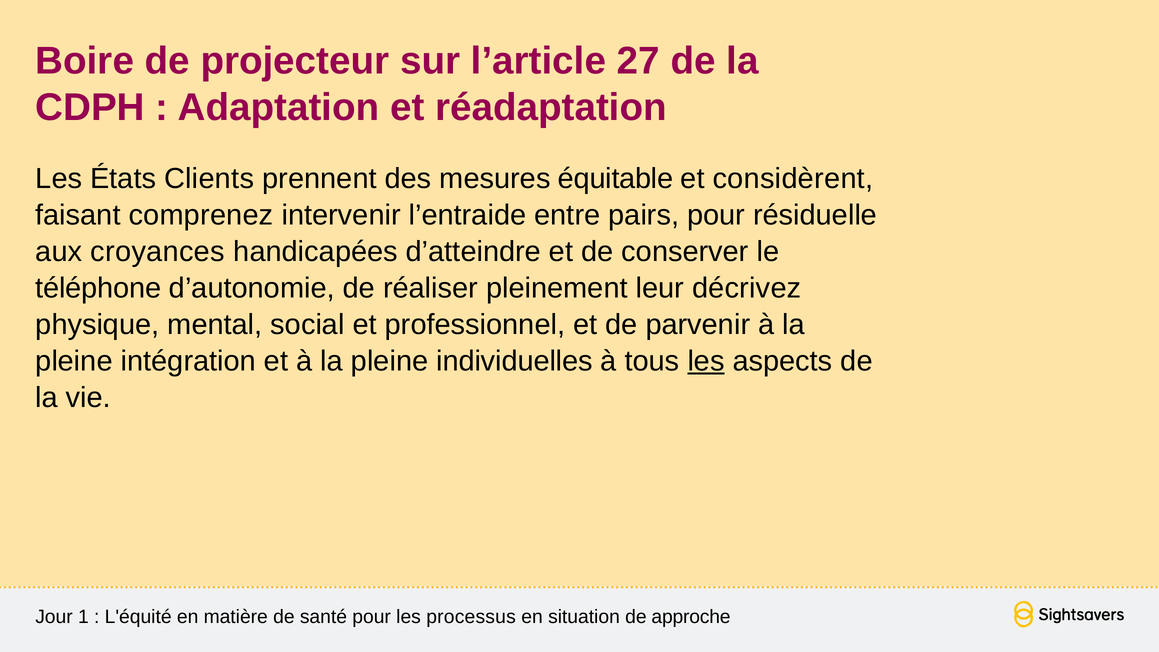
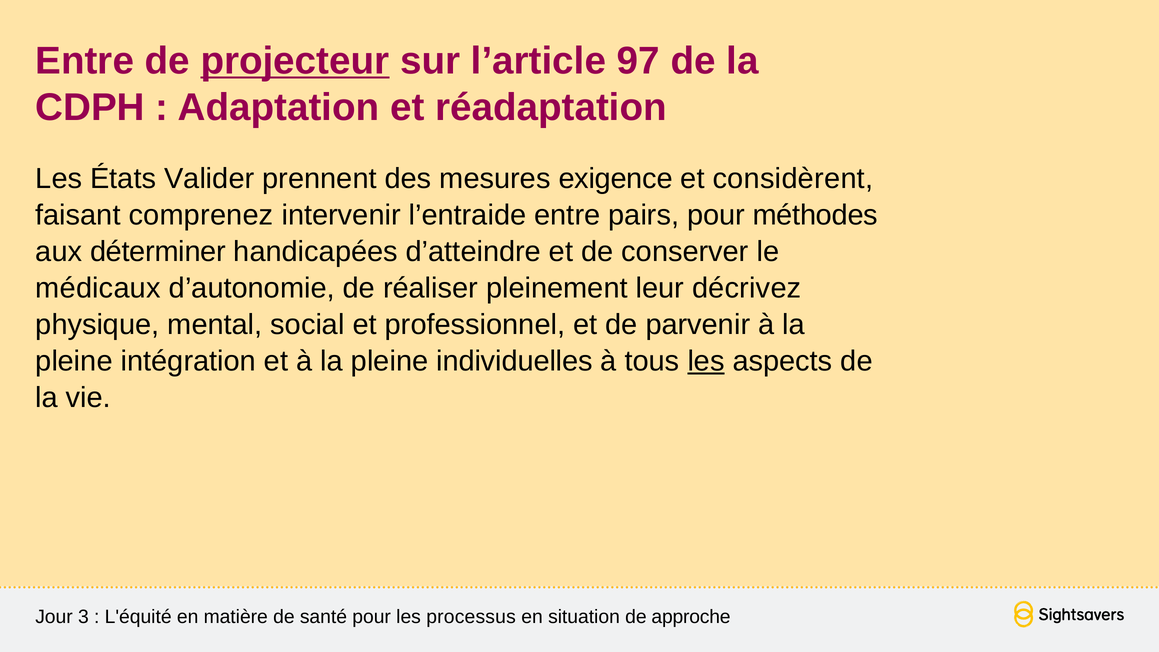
Boire: Boire -> Entre (85, 61)
projecteur underline: none -> present (295, 61)
27: 27 -> 97 (638, 61)
Clients: Clients -> Valider (209, 179)
équitable: équitable -> exigence (616, 179)
résiduelle: résiduelle -> méthodes (815, 215)
croyances: croyances -> déterminer (158, 252)
téléphone: téléphone -> médicaux (98, 288)
1: 1 -> 3 (83, 617)
